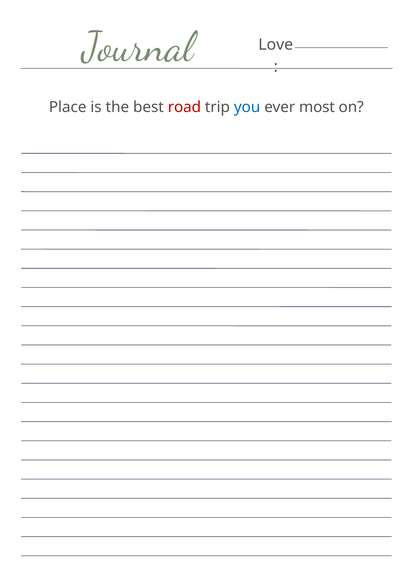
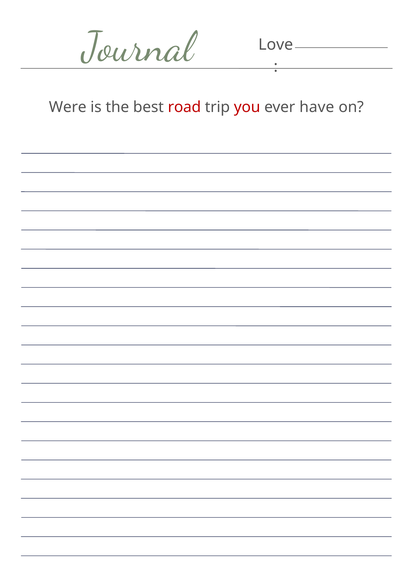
Place: Place -> Were (68, 107)
you colour: blue -> red (247, 107)
most: most -> have (317, 107)
